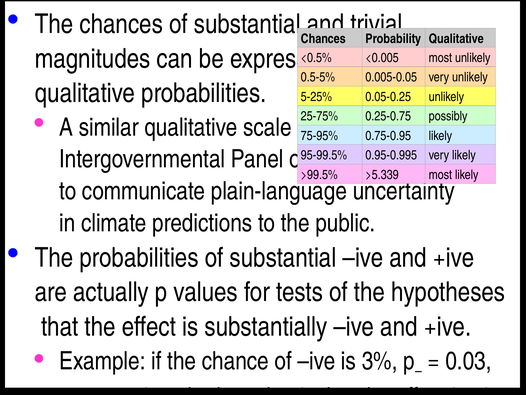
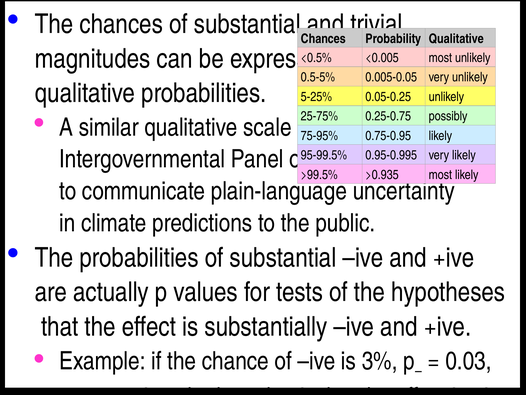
>5.339: >5.339 -> >0.935 (382, 174)
